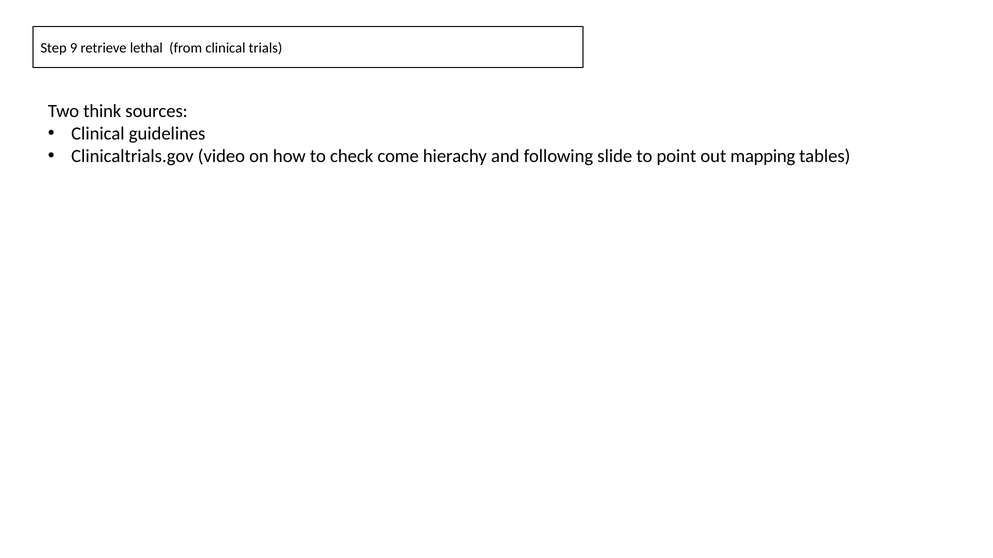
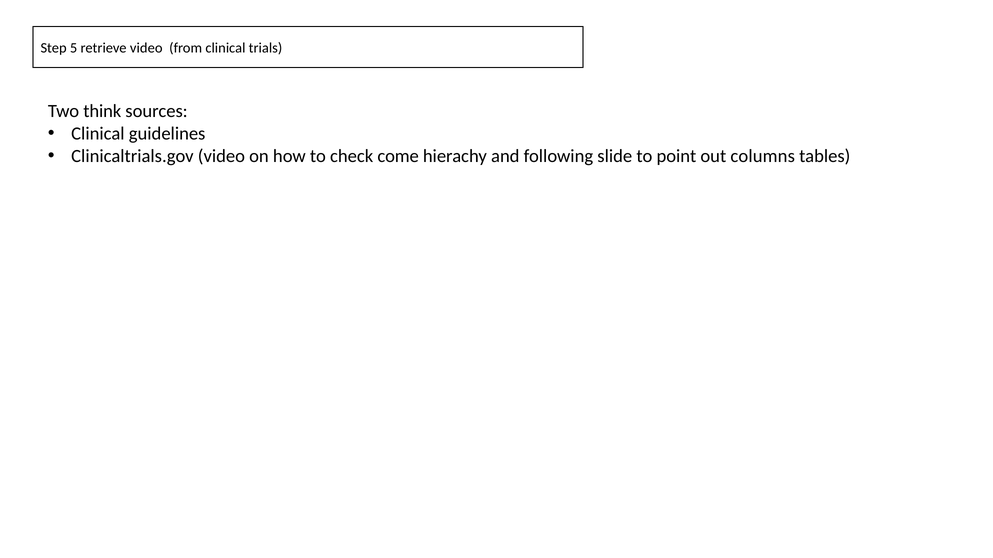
9: 9 -> 5 (74, 48)
retrieve lethal: lethal -> video (146, 48)
mapping: mapping -> columns (763, 156)
